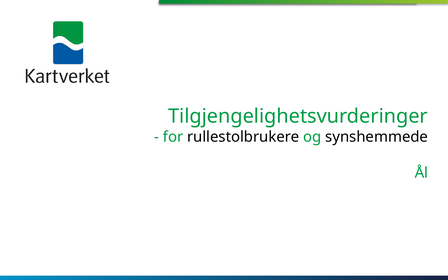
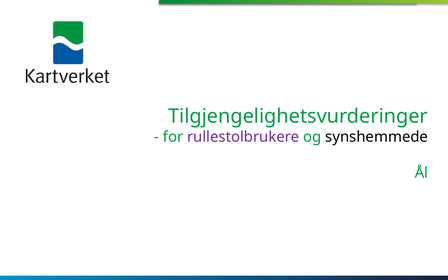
rullestolbrukere colour: black -> purple (243, 137)
